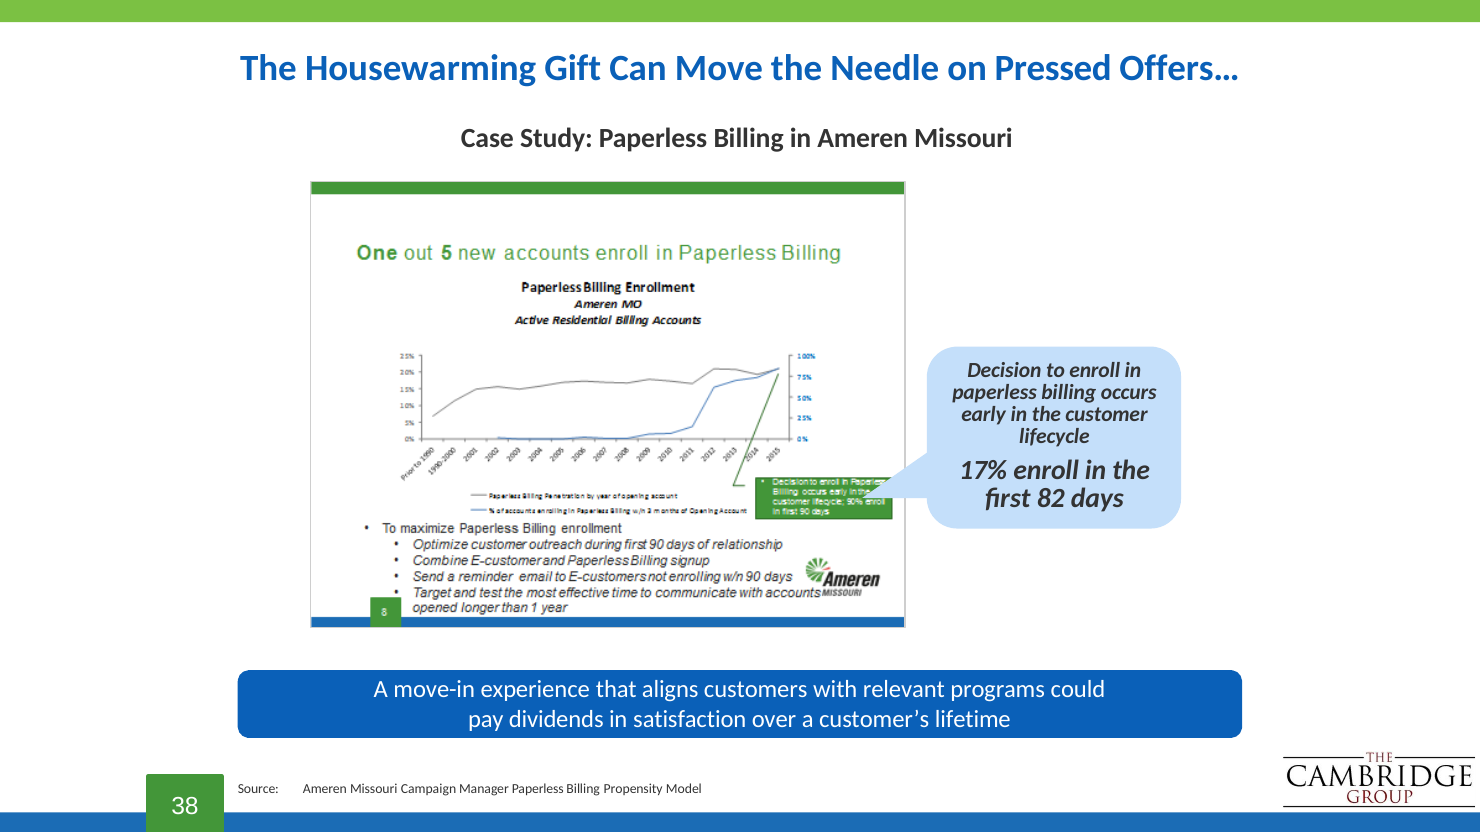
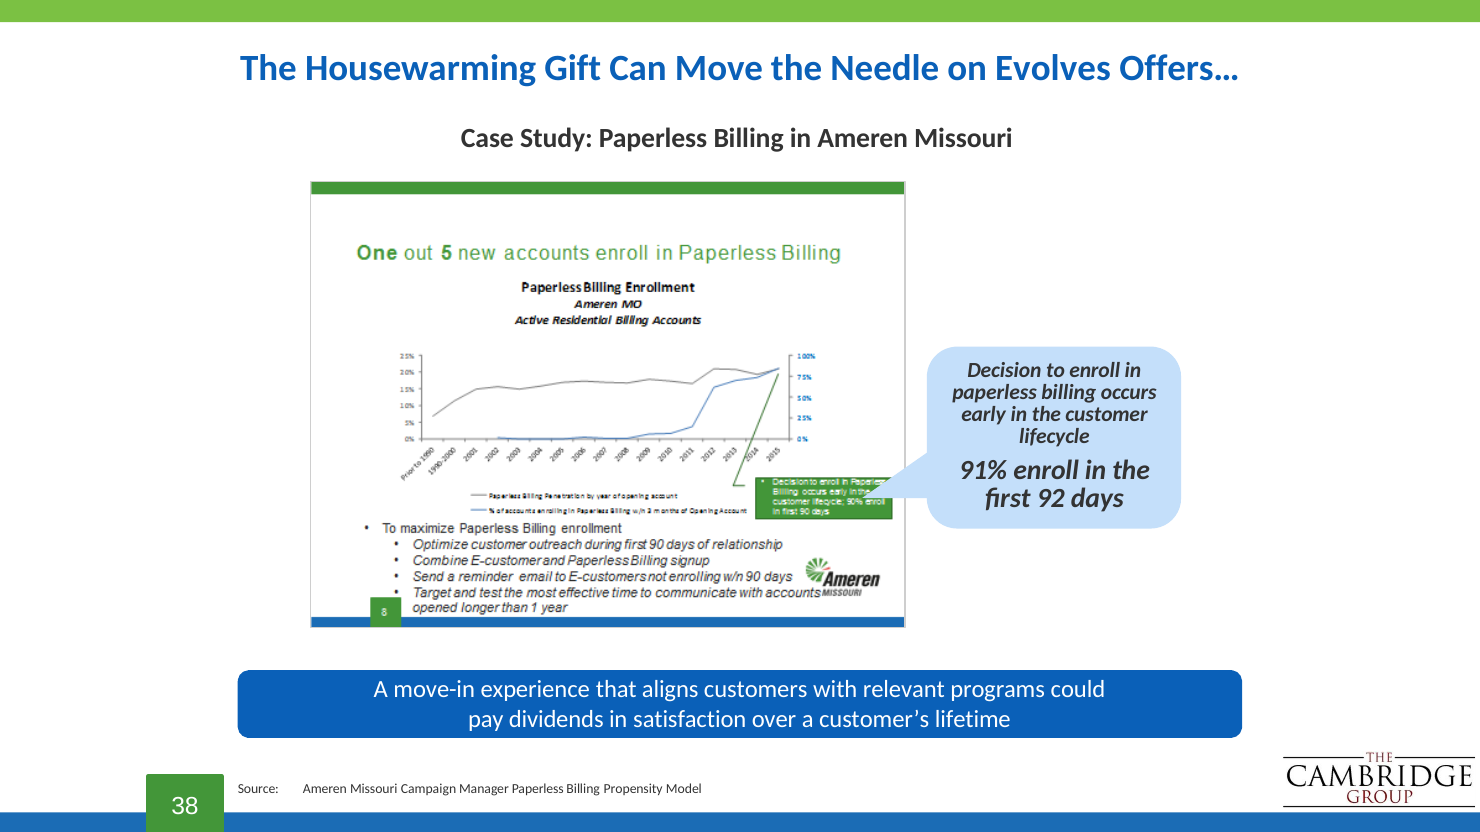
Pressed: Pressed -> Evolves (1053, 68)
17%: 17% -> 91% (983, 471)
82: 82 -> 92 (1051, 499)
